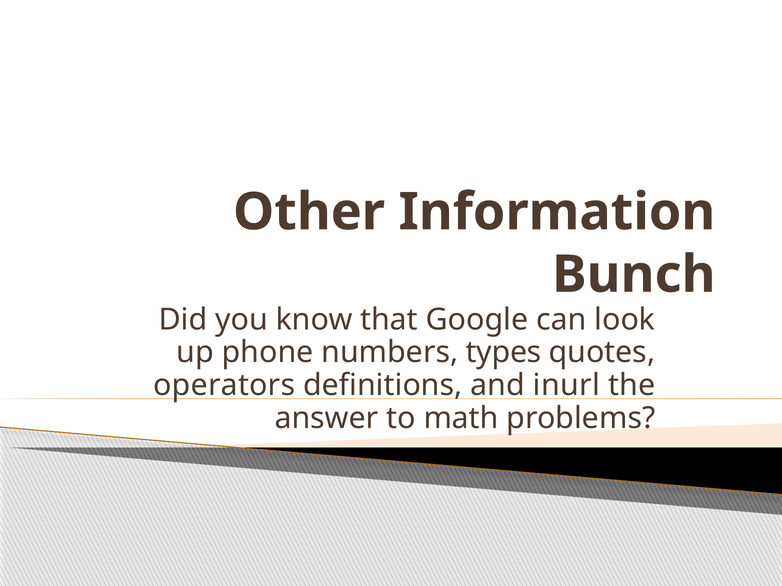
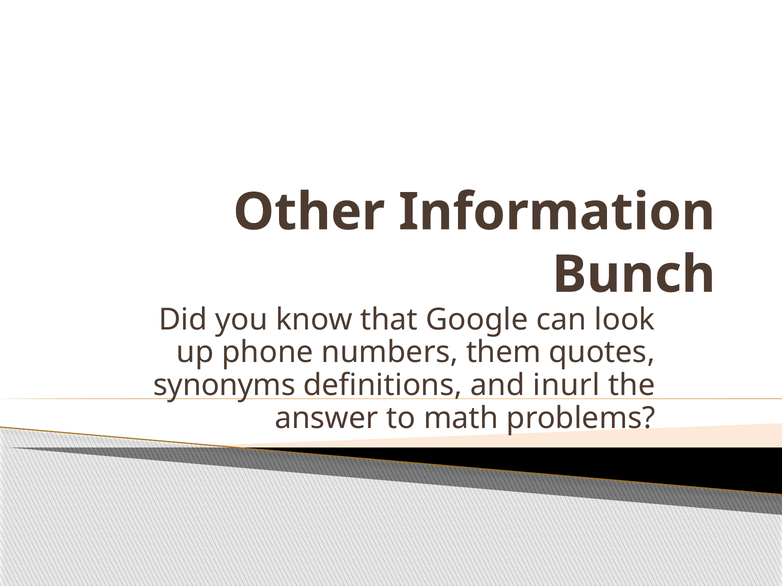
types: types -> them (504, 353)
operators: operators -> synonyms (224, 386)
